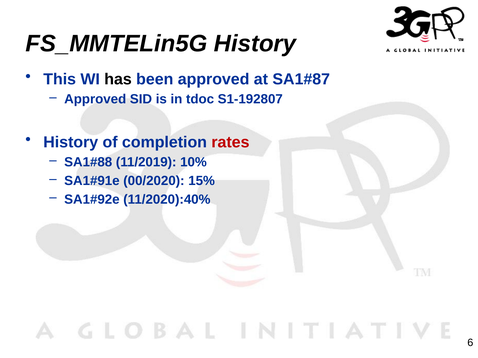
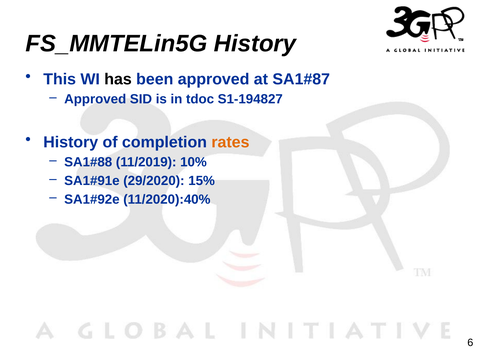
S1-192807: S1-192807 -> S1-194827 (250, 99)
rates colour: red -> orange (230, 142)
00/2020: 00/2020 -> 29/2020 (154, 181)
